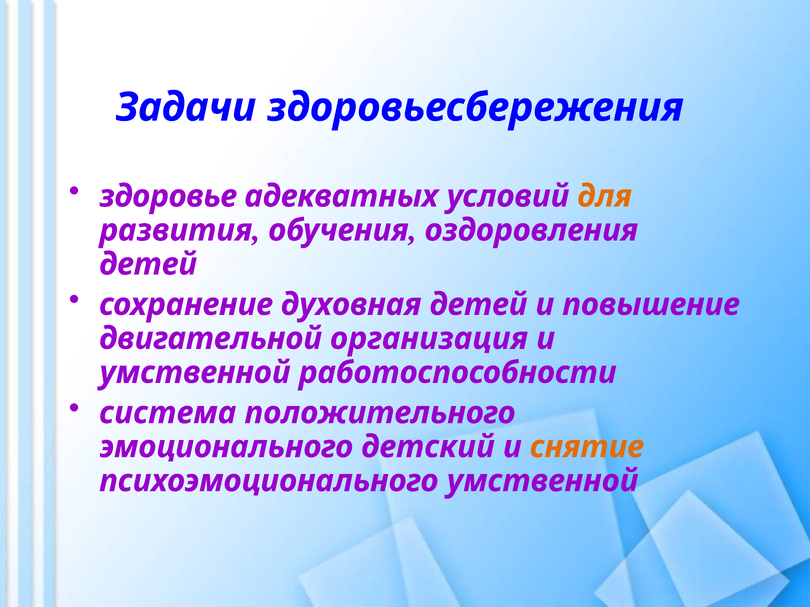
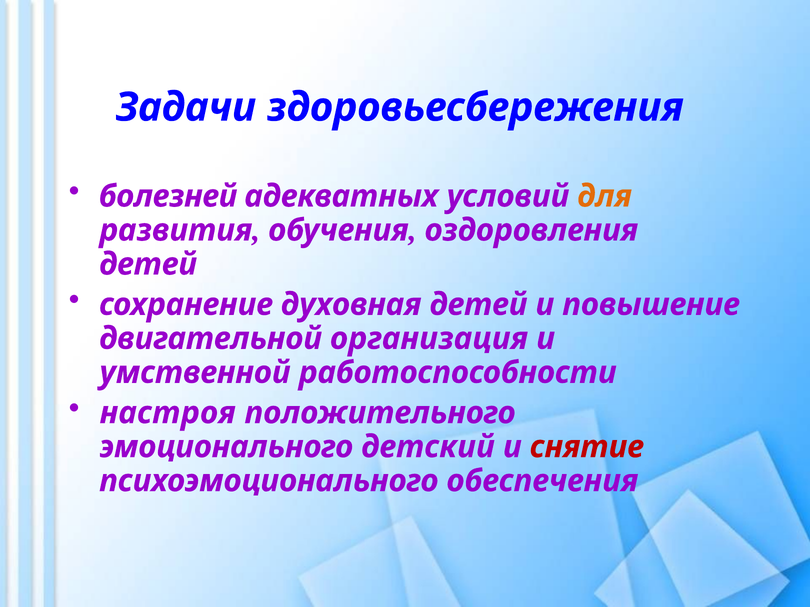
здоровье: здоровье -> болезней (168, 196)
система: система -> настроя (168, 413)
снятие colour: orange -> red (587, 447)
психоэмоционального умственной: умственной -> обеспечения (542, 481)
